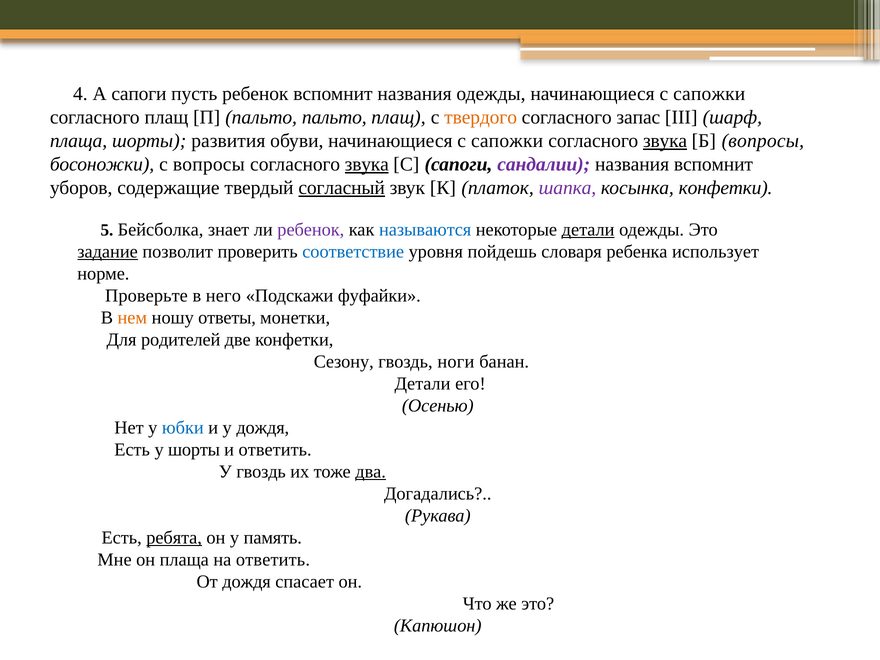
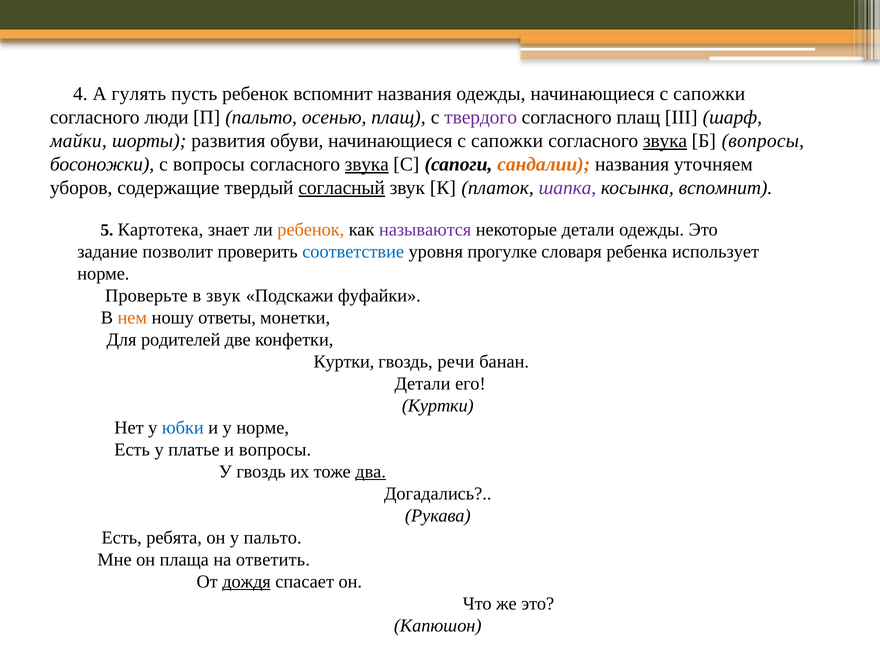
А сапоги: сапоги -> гулять (139, 94)
согласного плащ: плащ -> люди (167, 117)
пальто пальто: пальто -> осенью (334, 117)
твердого colour: orange -> purple (481, 117)
согласного запас: запас -> плащ (638, 117)
плаща: плаща -> майки (78, 141)
сандалии colour: purple -> orange (544, 164)
названия вспомнит: вспомнит -> уточняем (713, 164)
косынка конфетки: конфетки -> вспомнит (726, 188)
Бейсболка: Бейсболка -> Картотека (160, 230)
ребенок colour: purple -> orange (311, 230)
называются colour: blue -> purple (425, 230)
детали underline: present -> none (588, 230)
задание underline: present -> none (108, 252)
пойдешь: пойдешь -> прогулке (502, 252)
в него: него -> звук (223, 296)
Сезону: Сезону -> Куртки (344, 362)
ноги: ноги -> речи (456, 362)
Осенью: Осенью -> Куртки (438, 406)
у дождя: дождя -> норме (263, 428)
у шорты: шорты -> платье (194, 450)
и ответить: ответить -> вопросы (275, 450)
ребята underline: present -> none (174, 538)
у память: память -> пальто (273, 538)
дождя underline: none -> present (247, 582)
